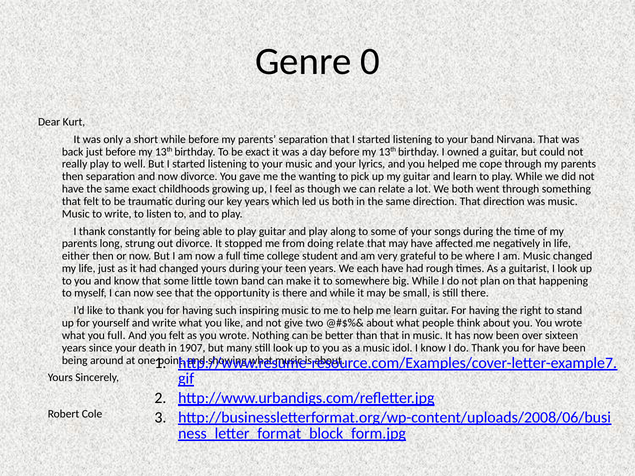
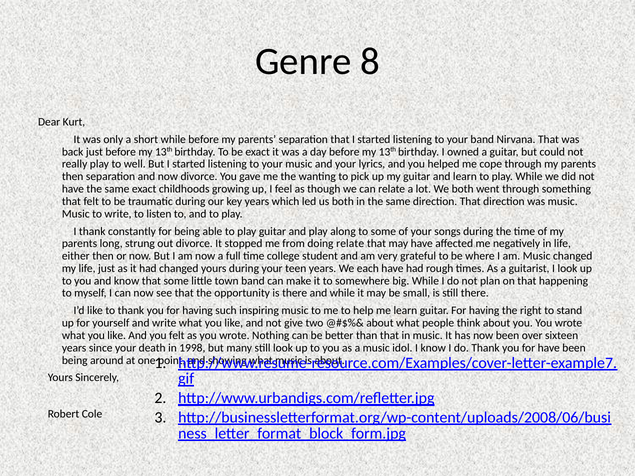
0: 0 -> 8 (370, 61)
full: full -> like (117, 336)
1907: 1907 -> 1998 (192, 348)
